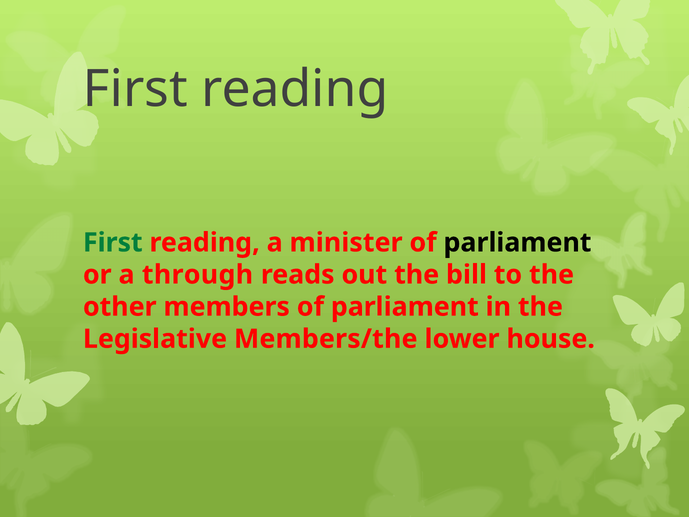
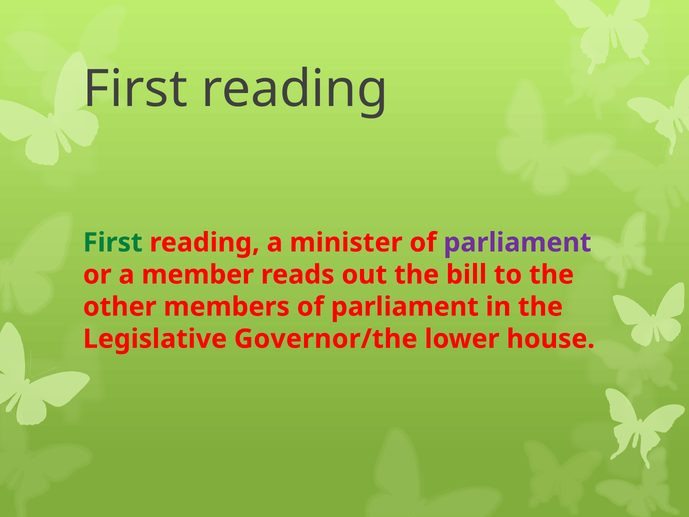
parliament colour: black -> purple (517, 243)
through: through -> member (198, 275)
Members/the: Members/the -> Governor/the (326, 339)
